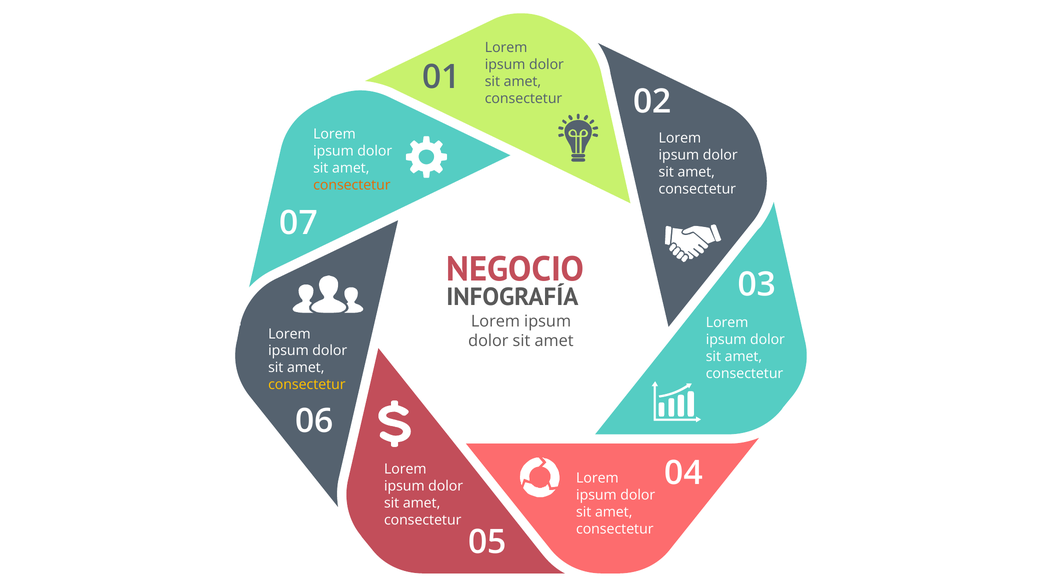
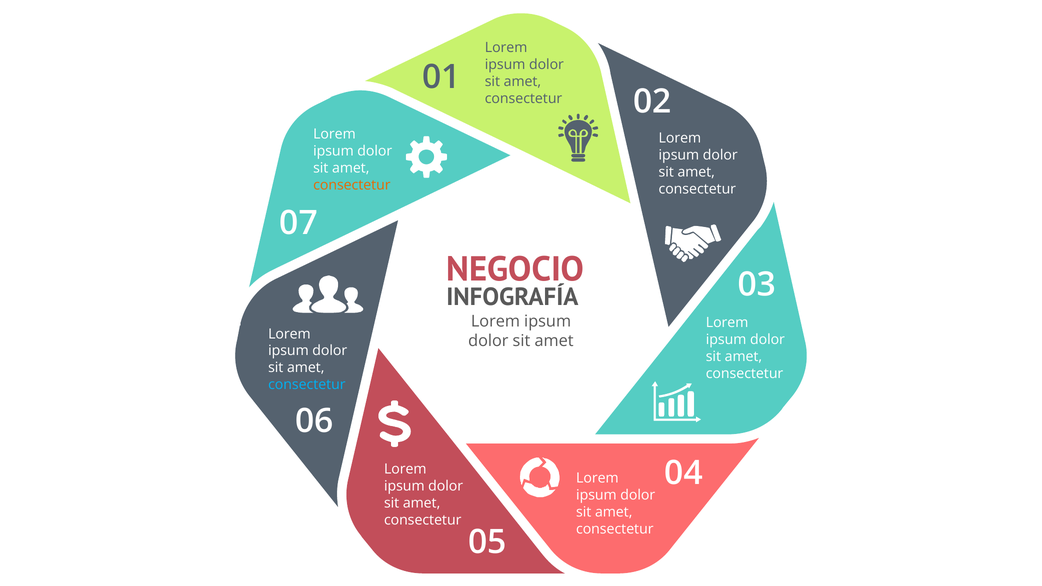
consectetur colour: yellow -> light blue (307, 385)
